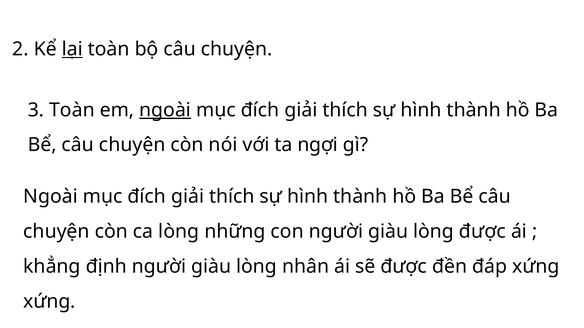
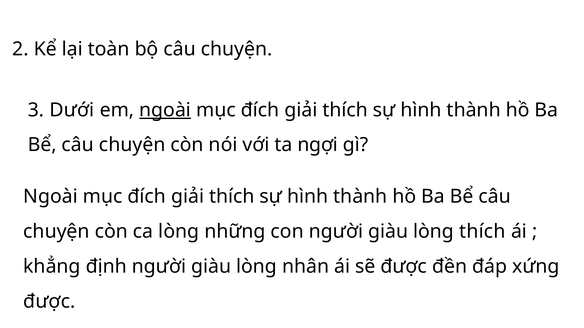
lại underline: present -> none (72, 49)
3 Toàn: Toàn -> Dưới (72, 110)
lòng được: được -> thích (482, 232)
xứng: xứng -> được (49, 302)
